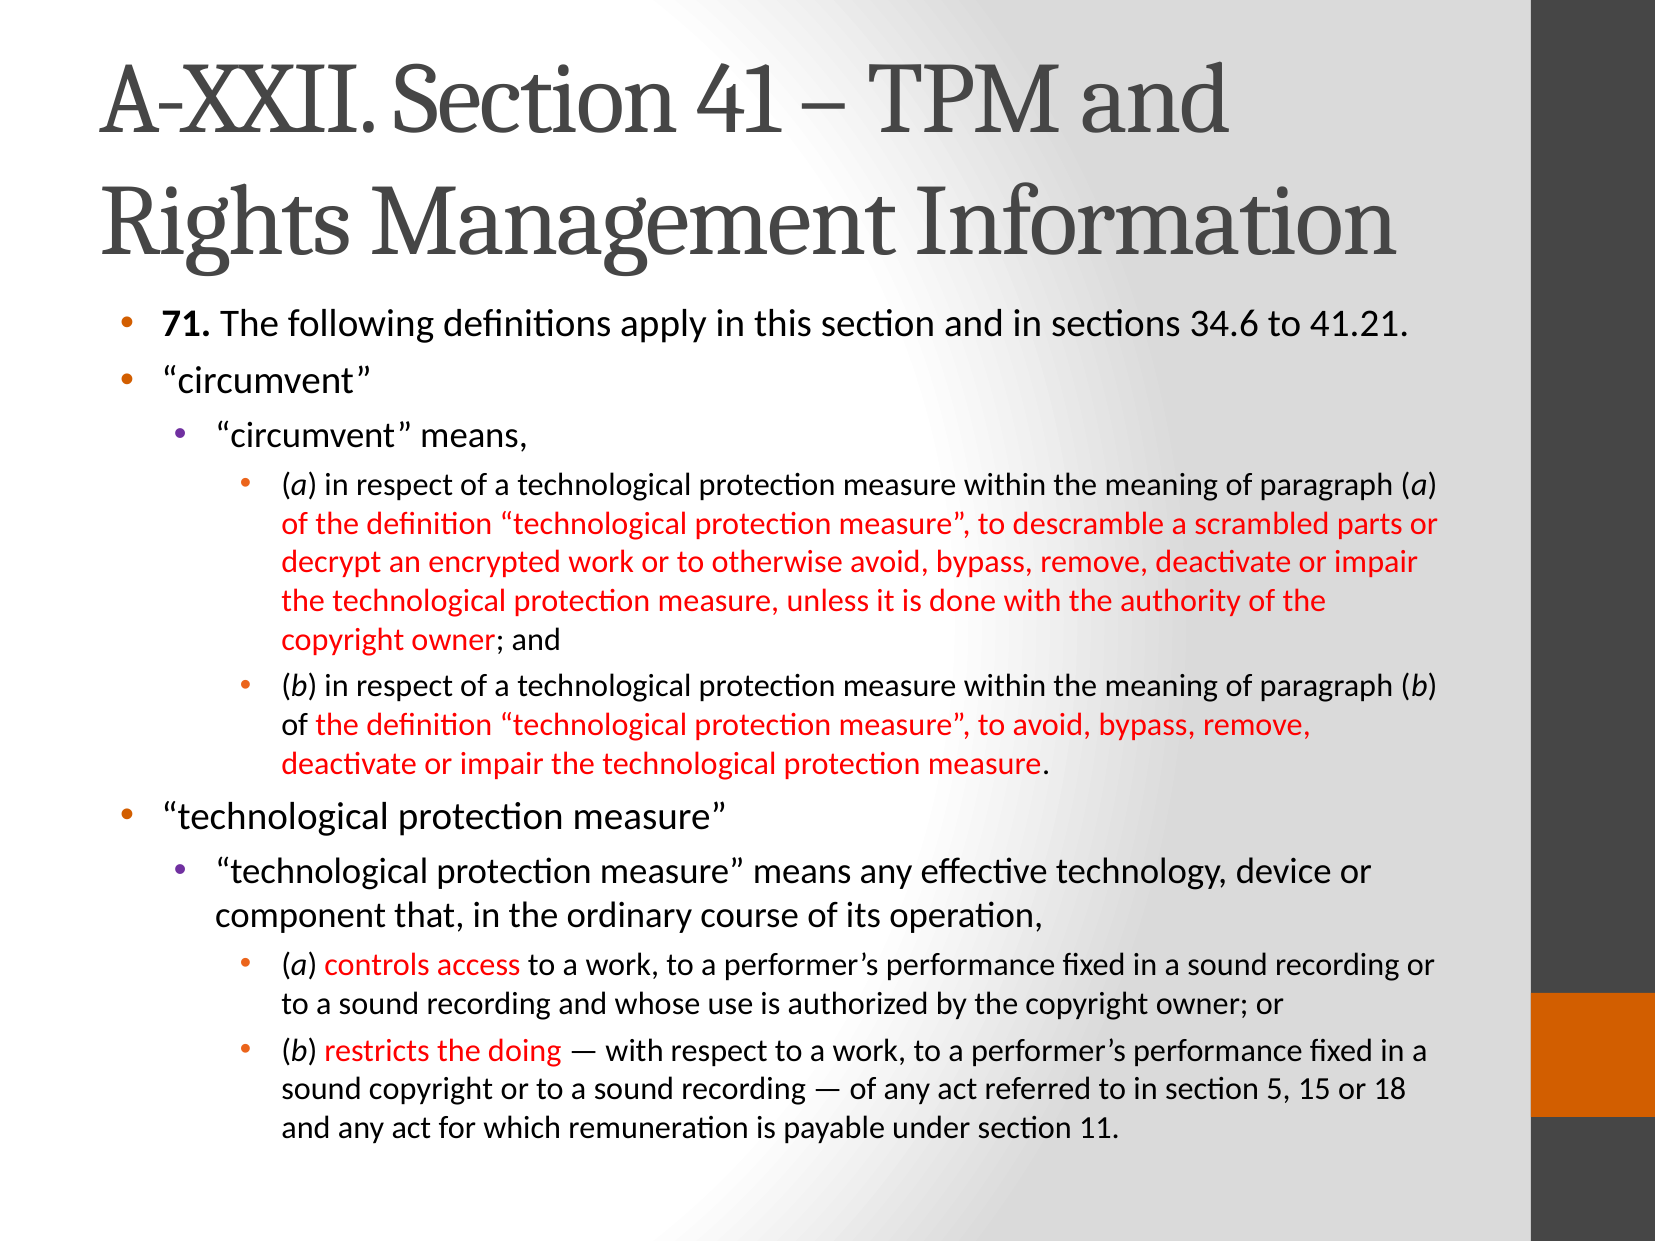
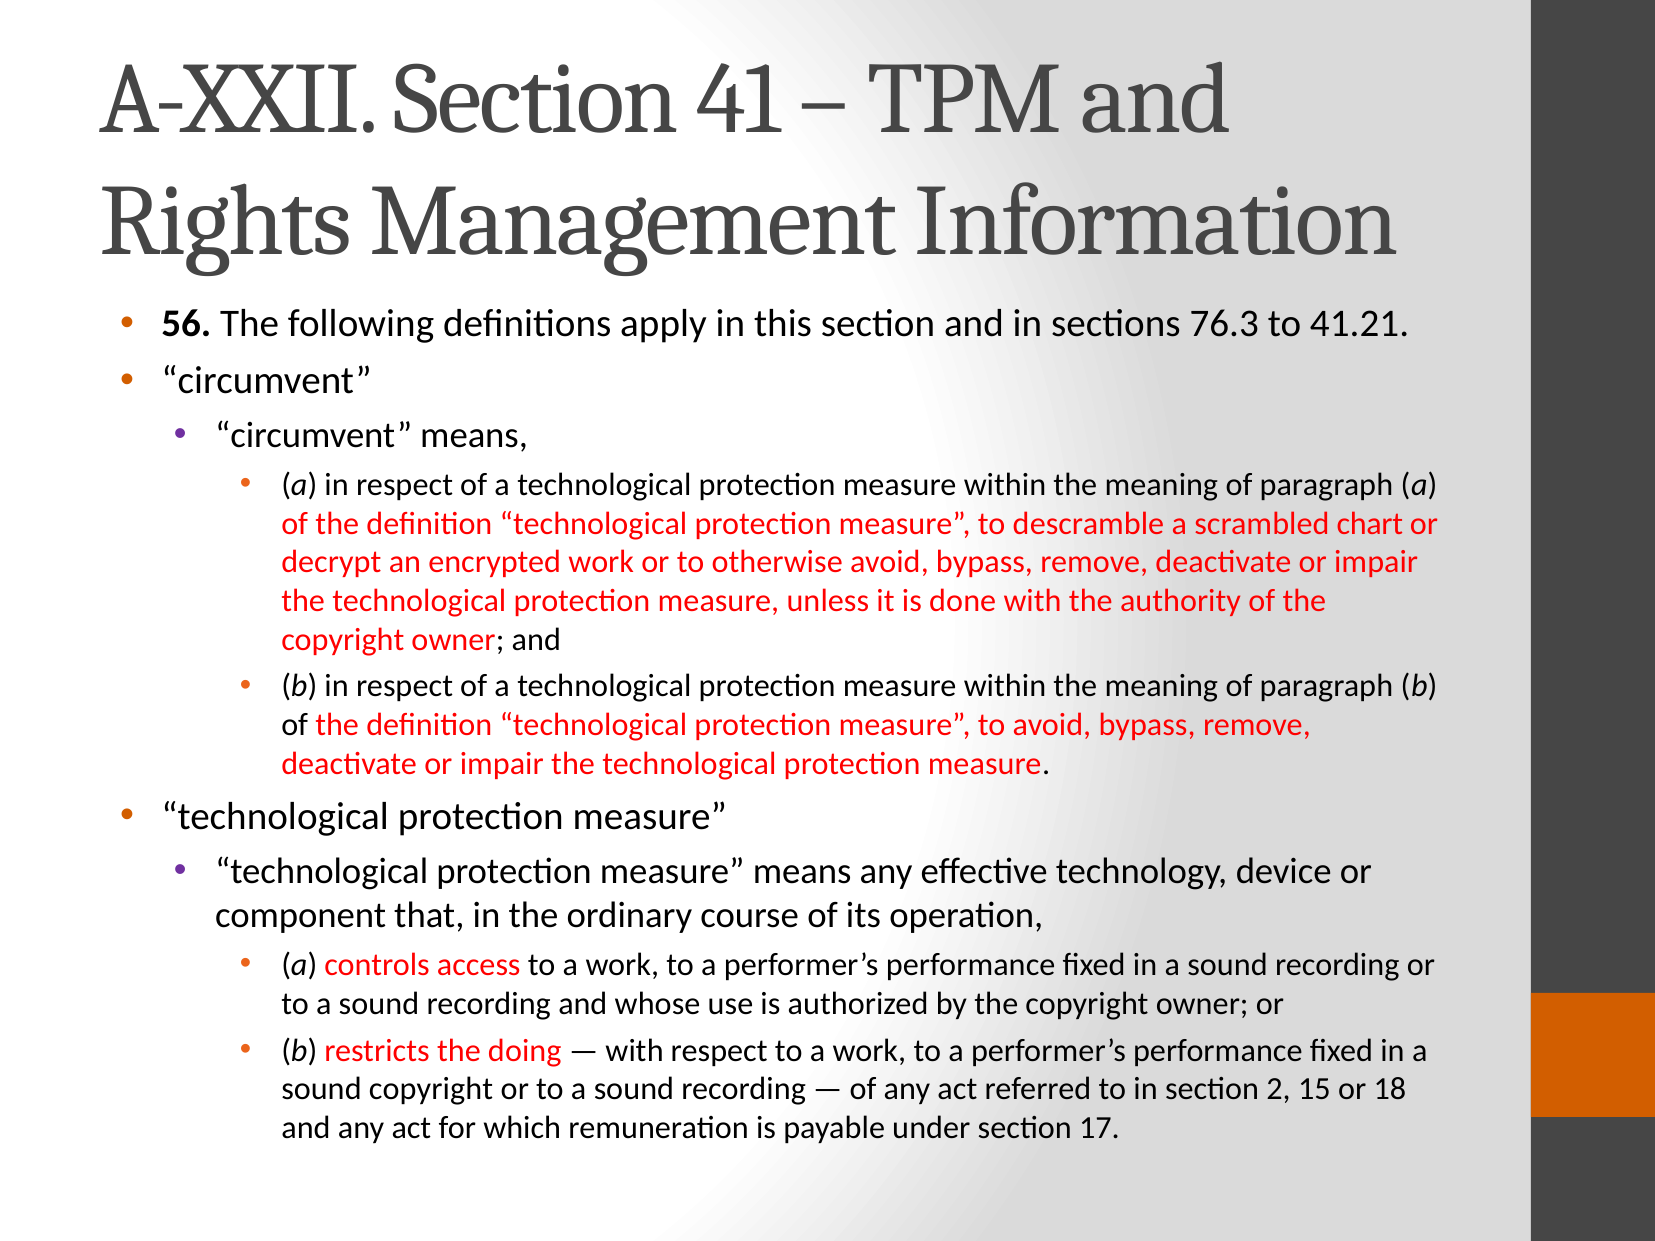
71: 71 -> 56 (186, 324)
34.6: 34.6 -> 76.3 (1224, 324)
parts: parts -> chart (1370, 524)
5: 5 -> 2 (1279, 1089)
11: 11 -> 17 (1099, 1128)
